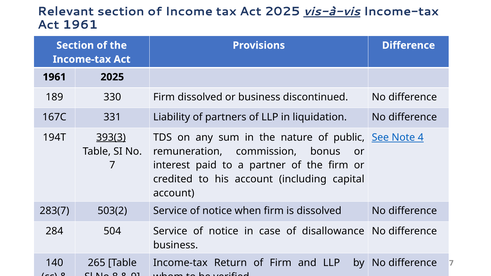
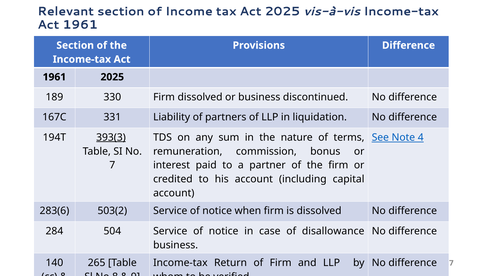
vis-à-vis underline: present -> none (332, 12)
public: public -> terms (349, 137)
283(7: 283(7 -> 283(6 (54, 211)
